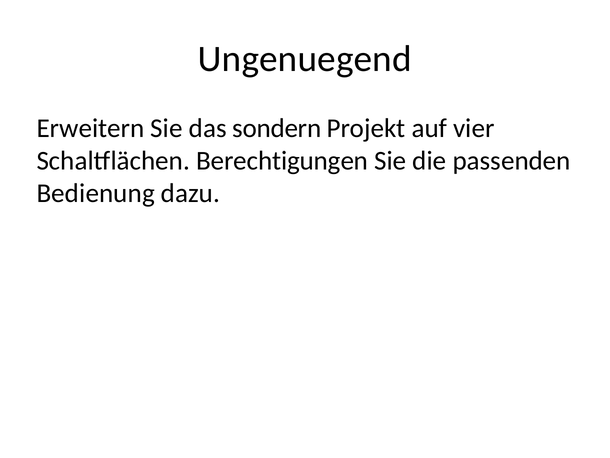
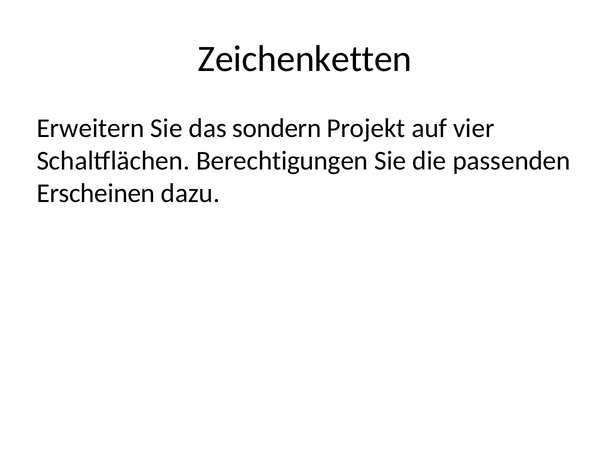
Ungenuegend: Ungenuegend -> Zeichenketten (305, 59)
Bedienung: Bedienung -> Erscheinen (96, 193)
